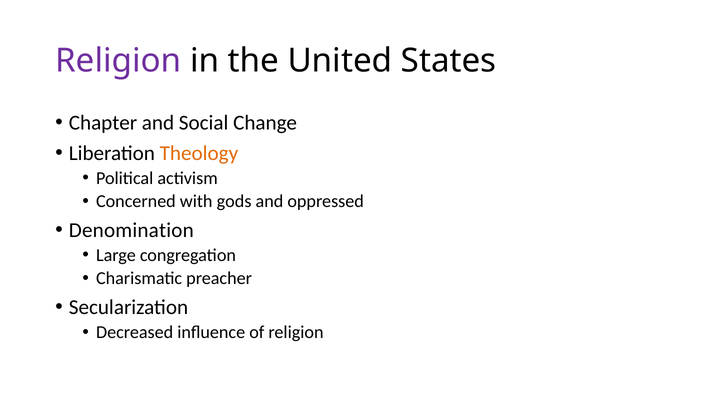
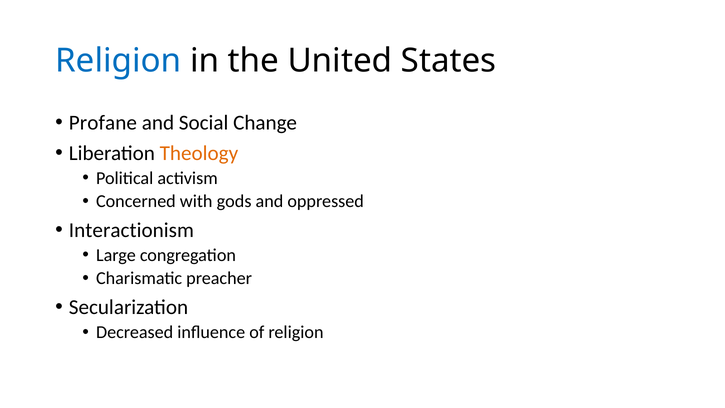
Religion colour: purple -> blue (118, 61)
Chapter: Chapter -> Profane (103, 123)
Denomination: Denomination -> Interactionism (131, 230)
